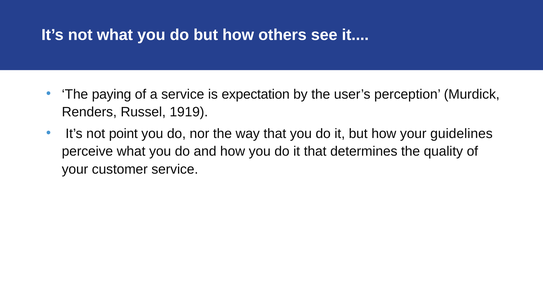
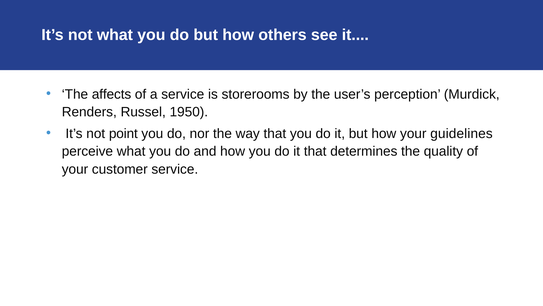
paying: paying -> affects (112, 94)
expectation: expectation -> storerooms (256, 94)
1919: 1919 -> 1950 (189, 112)
